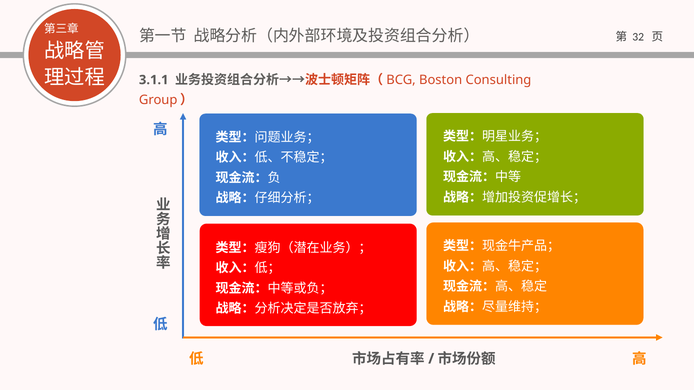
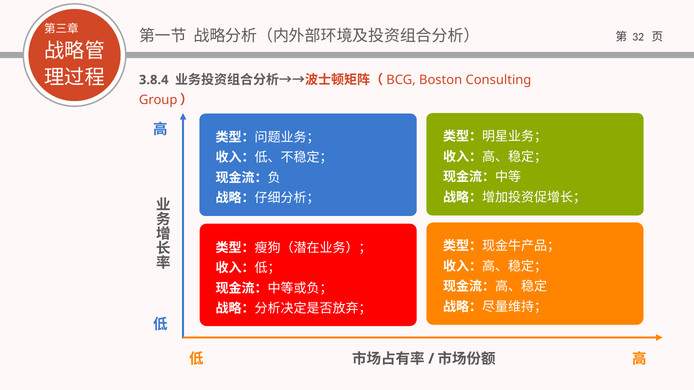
3.1.1: 3.1.1 -> 3.8.4 (154, 80)
